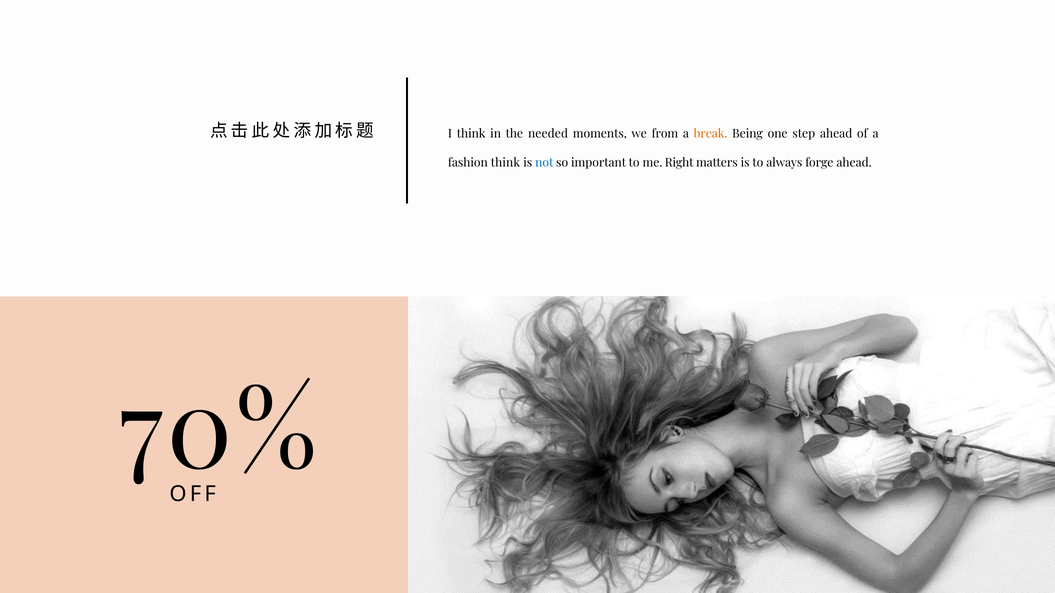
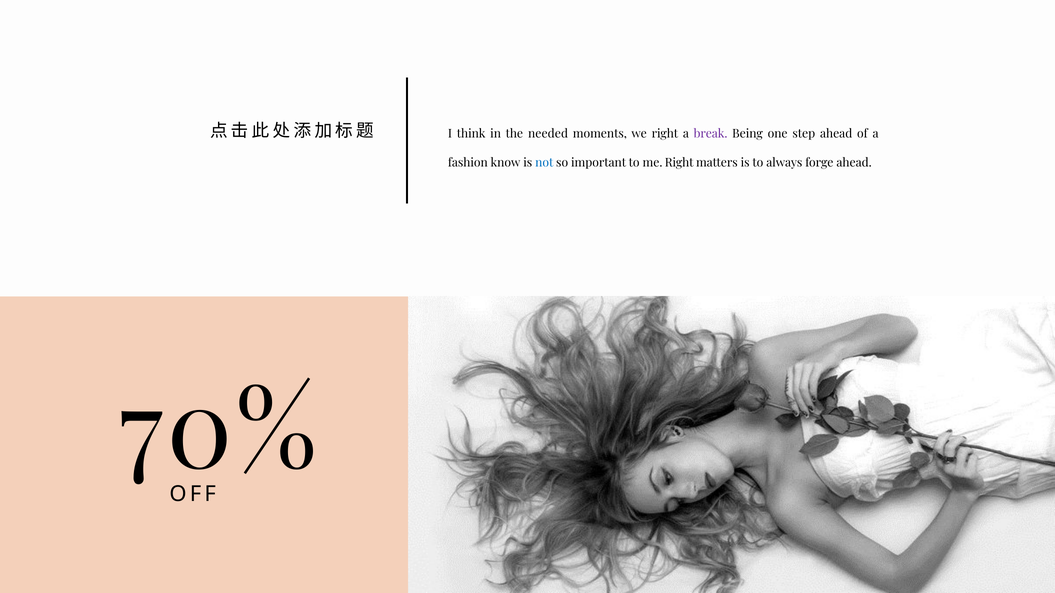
we from: from -> right (665, 134)
break colour: orange -> purple (711, 134)
fashion think: think -> know (505, 163)
